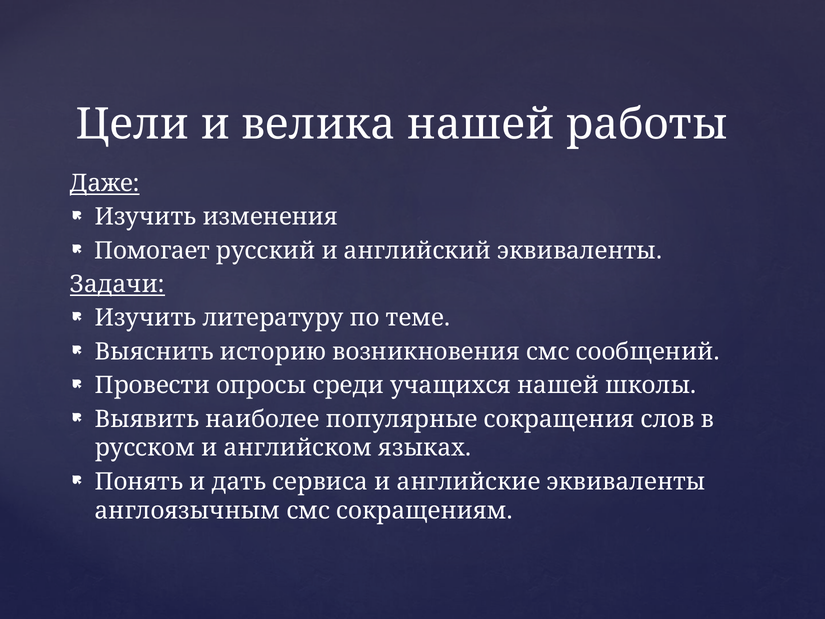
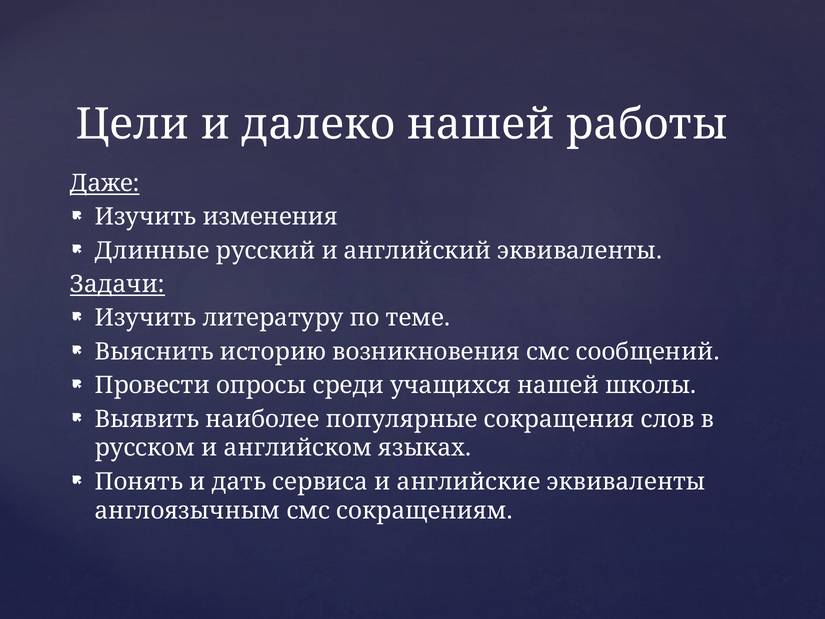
велика: велика -> далеко (318, 124)
Помогает: Помогает -> Длинные (152, 251)
